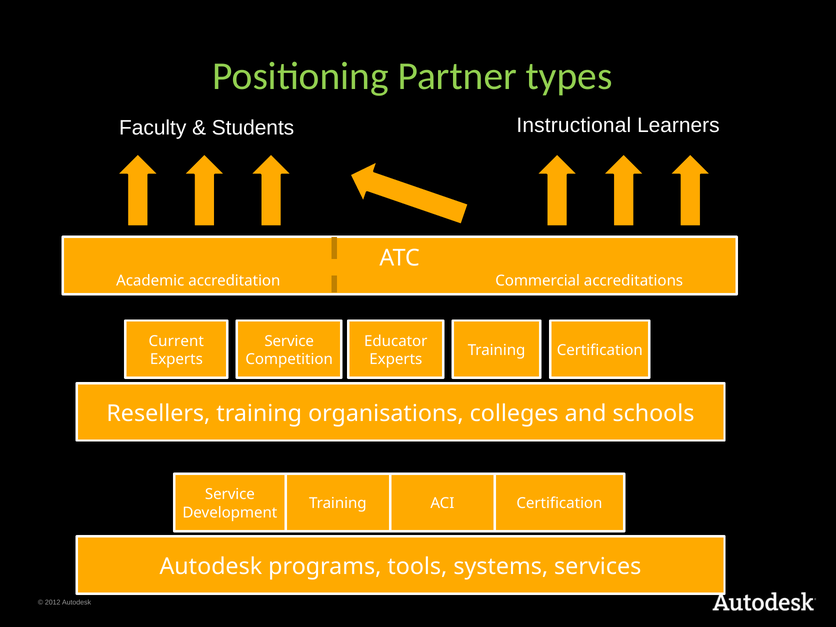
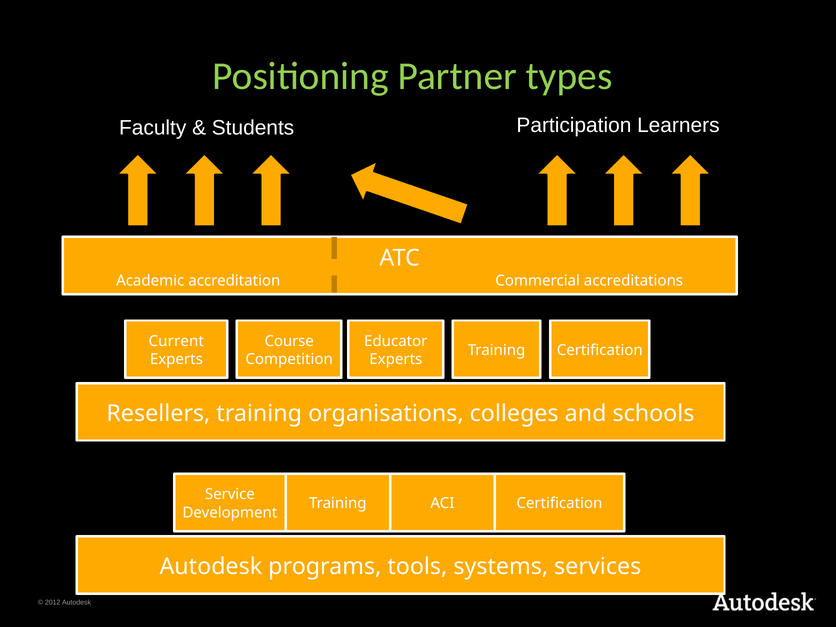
Instructional: Instructional -> Participation (574, 125)
Service: Service -> Course (289, 341)
